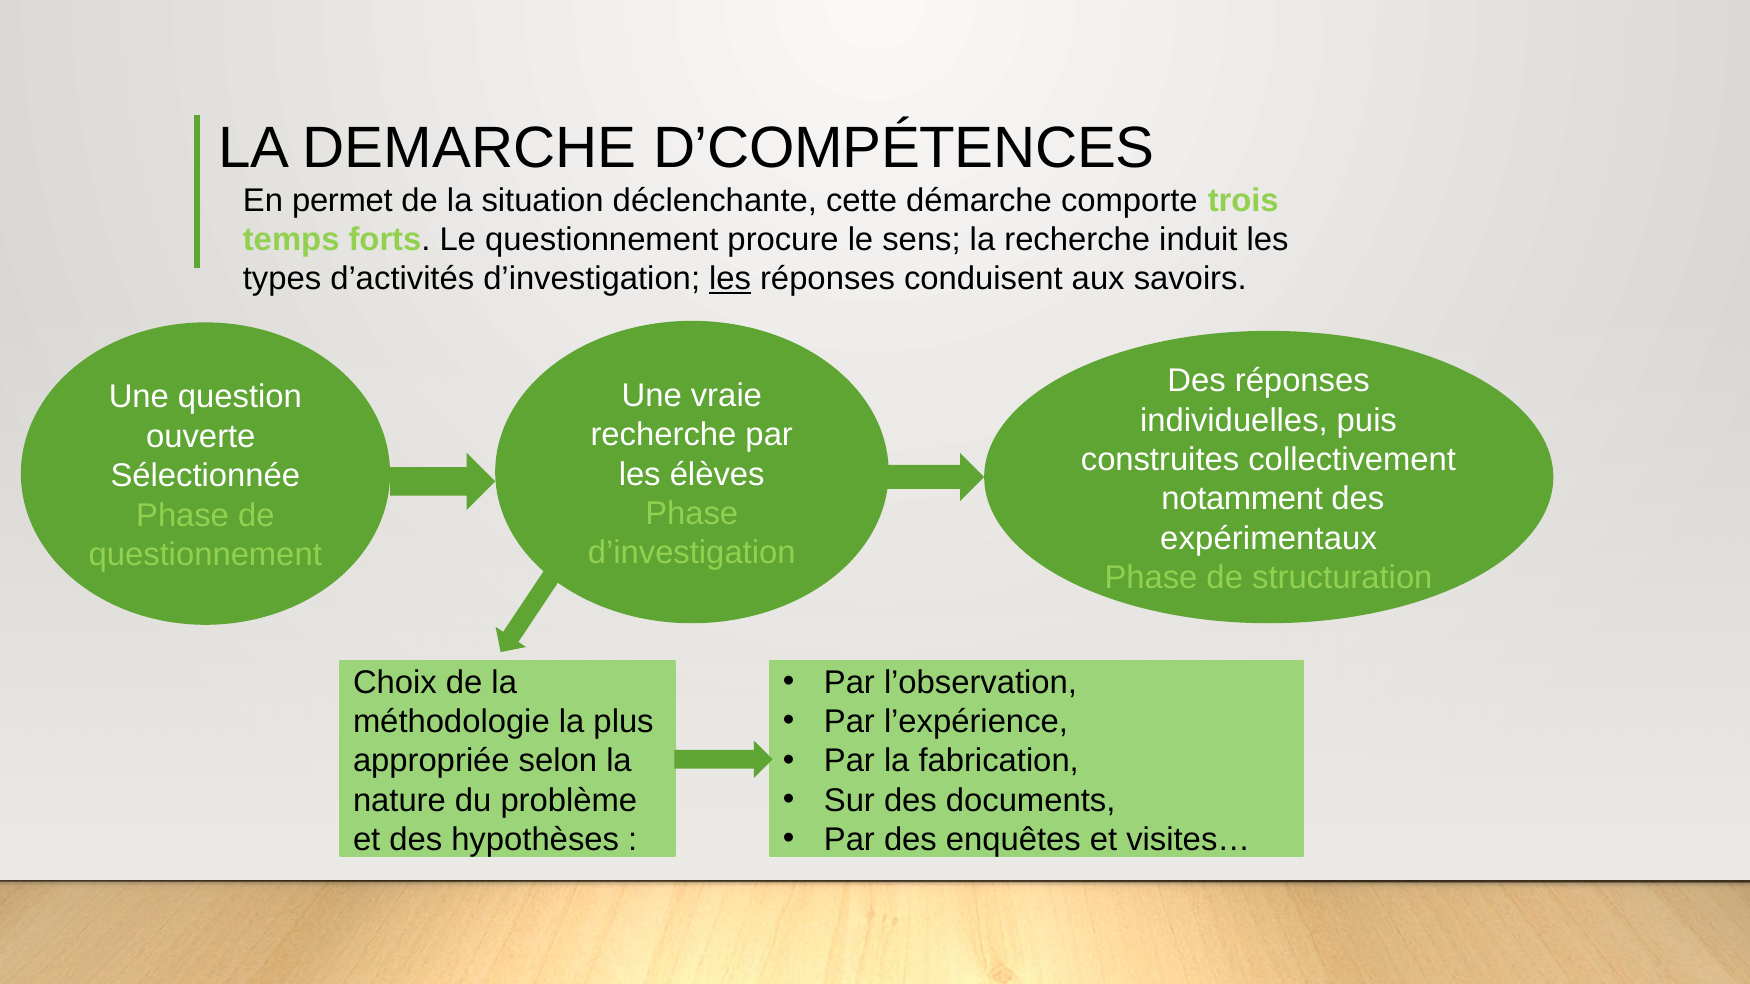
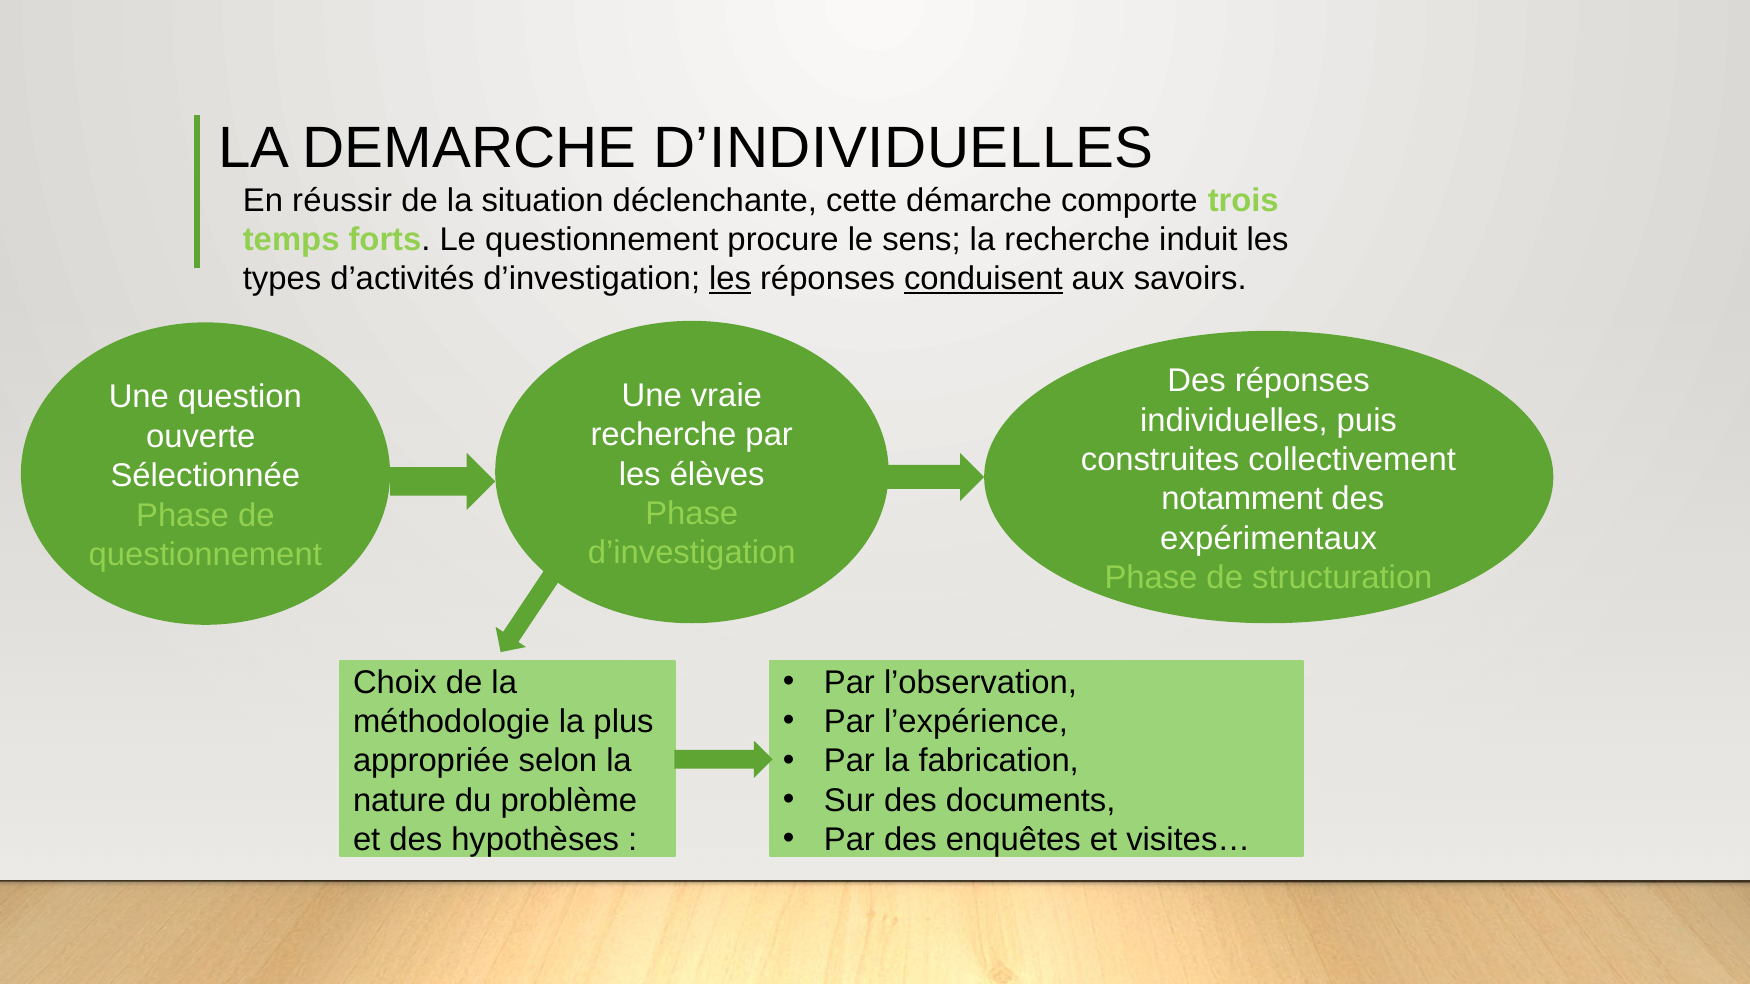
D’COMPÉTENCES: D’COMPÉTENCES -> D’INDIVIDUELLES (903, 149)
permet: permet -> réussir (342, 200)
conduisent underline: none -> present (983, 279)
